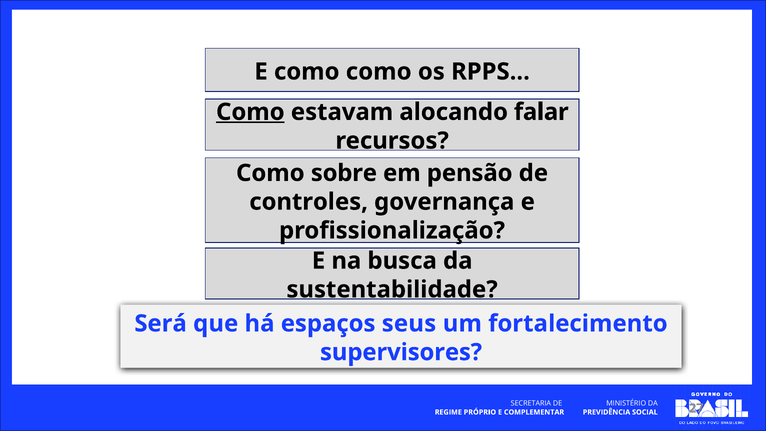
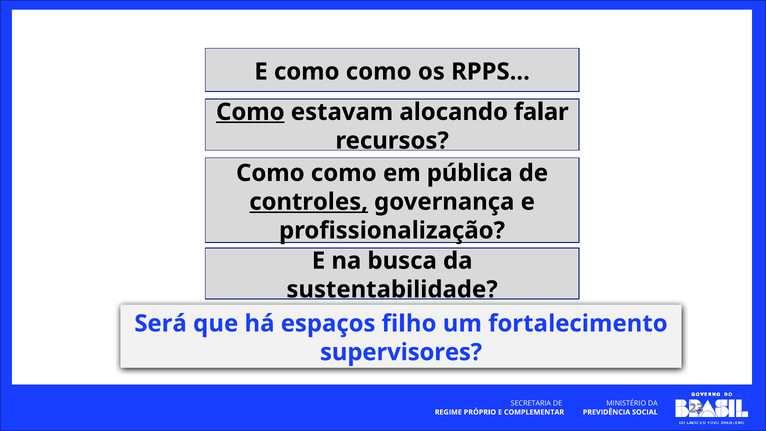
sobre: sobre -> como (344, 173)
pensão: pensão -> pública (470, 173)
controles underline: none -> present (309, 202)
seus: seus -> filho (409, 323)
27: 27 -> 23 (696, 408)
